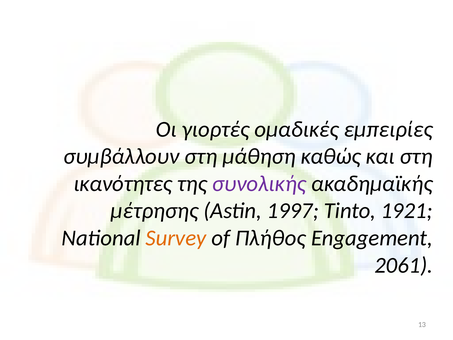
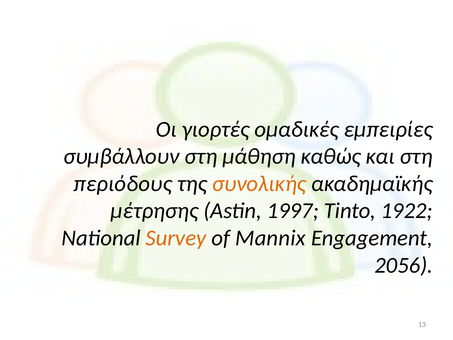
ικανότητες: ικανότητες -> περιόδους (123, 184)
συνολικής colour: purple -> orange (259, 184)
1921: 1921 -> 1922 (407, 211)
Πλήθος: Πλήθος -> Mannix (270, 238)
2061: 2061 -> 2056 (404, 265)
